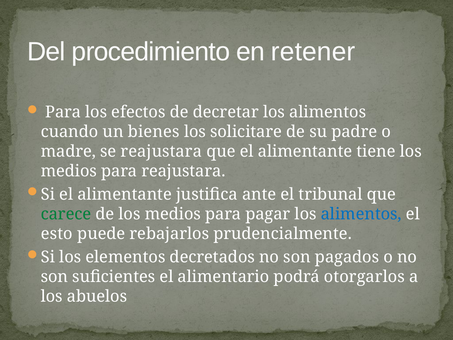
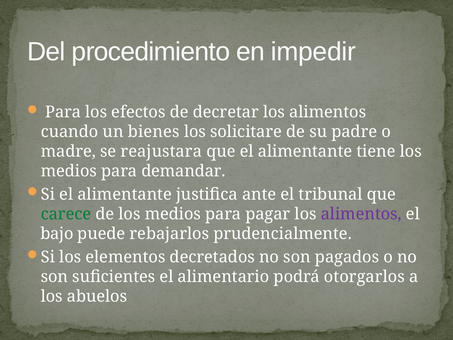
retener: retener -> impedir (313, 52)
para reajustara: reajustara -> demandar (183, 171)
alimentos colour: blue -> purple (361, 214)
esto: esto -> bajo (57, 234)
